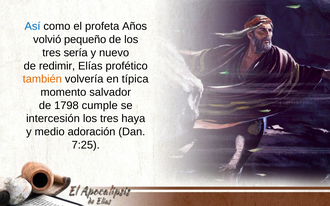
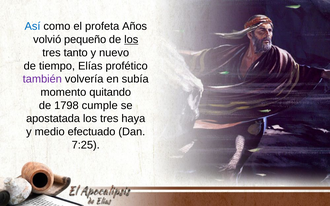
los underline: none -> present (131, 40)
sería: sería -> tanto (76, 53)
redimir: redimir -> tiempo (57, 66)
también colour: orange -> purple (42, 79)
típica: típica -> subía (135, 79)
salvador: salvador -> quitando (110, 92)
intercesión: intercesión -> apostatada (53, 119)
adoración: adoración -> efectuado (92, 132)
